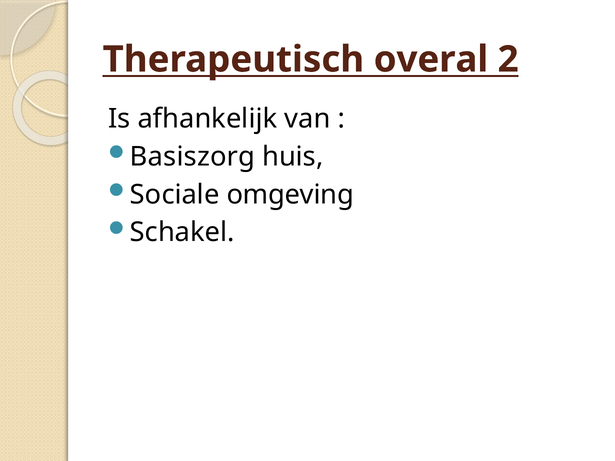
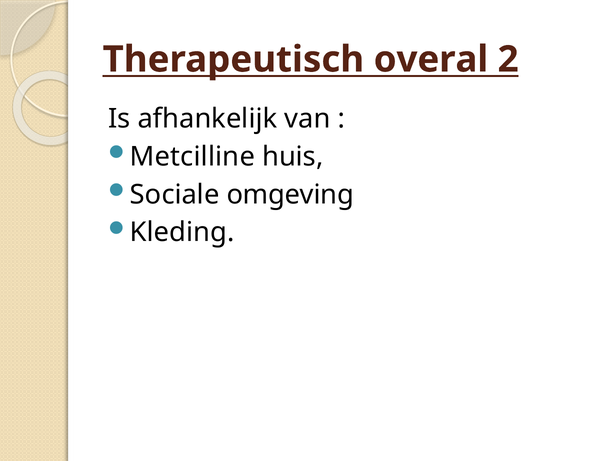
Basiszorg: Basiszorg -> Metcilline (192, 157)
Schakel: Schakel -> Kleding (182, 233)
